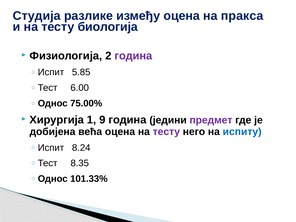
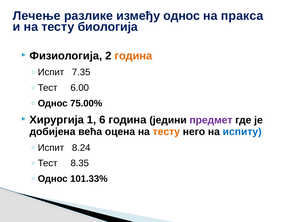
Студија: Студија -> Лечење (37, 16)
између оцена: оцена -> однос (182, 16)
година colour: purple -> orange (133, 56)
5.85: 5.85 -> 7.35 (81, 72)
9: 9 -> 6 (102, 120)
тесту colour: purple -> orange (166, 132)
